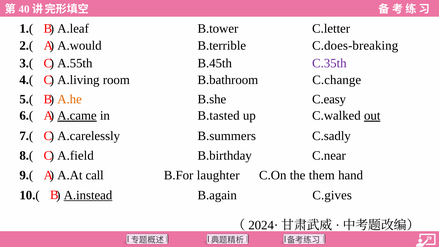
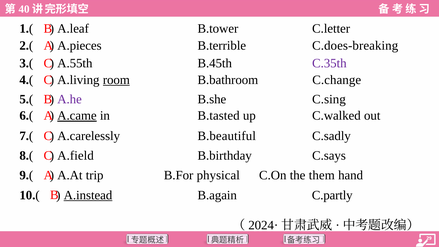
A.would: A.would -> A.pieces (79, 46)
room underline: none -> present (116, 80)
A.he colour: orange -> purple (70, 99)
C.easy: C.easy -> C.sing (329, 99)
out underline: present -> none (372, 116)
B.summers: B.summers -> B.beautiful (227, 136)
C.near: C.near -> C.says (329, 155)
call: call -> trip (95, 175)
laughter: laughter -> physical (218, 175)
C.gives: C.gives -> C.partly (332, 195)
